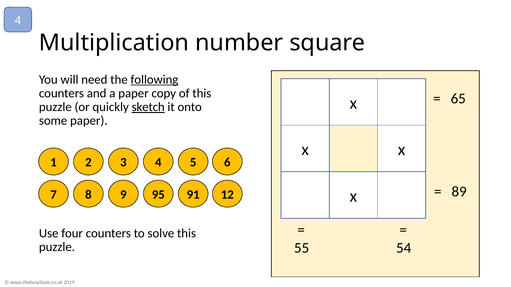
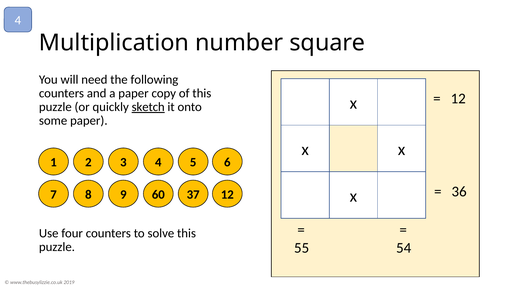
following underline: present -> none (154, 80)
65: 65 -> 12 (458, 99)
89: 89 -> 36 (459, 192)
95: 95 -> 60 (158, 195)
91: 91 -> 37 (193, 195)
